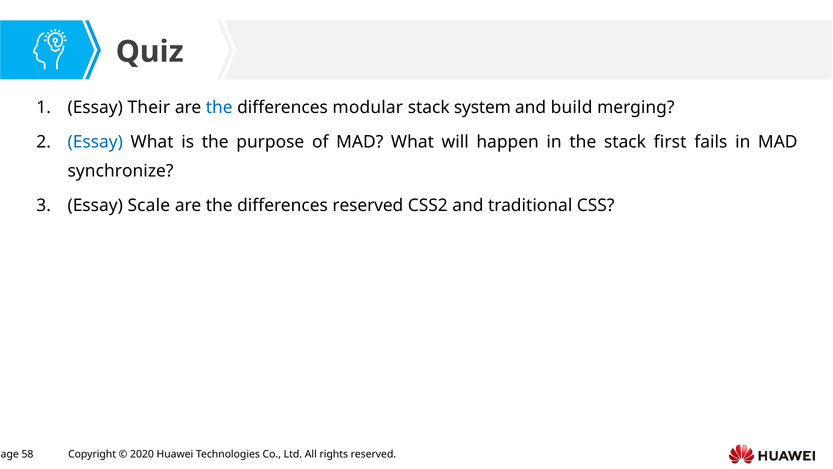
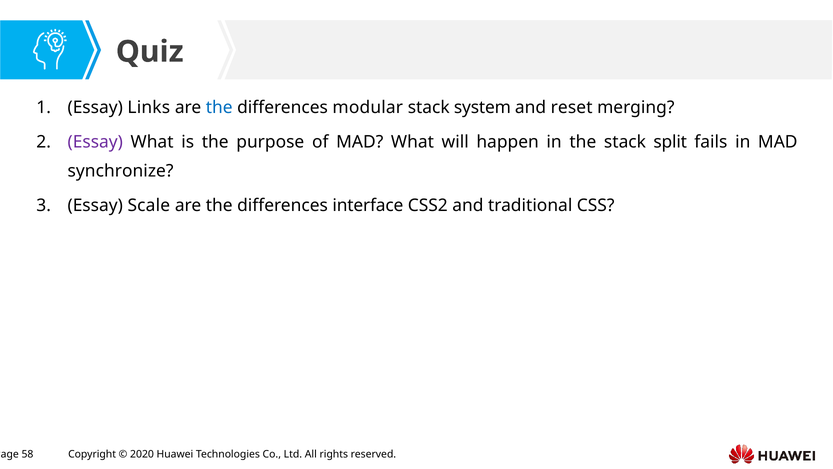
Their: Their -> Links (149, 108)
build: build -> reset (572, 108)
Essay colour: blue -> purple (95, 142)
first: first -> split (670, 142)
differences reserved: reserved -> interface (368, 205)
